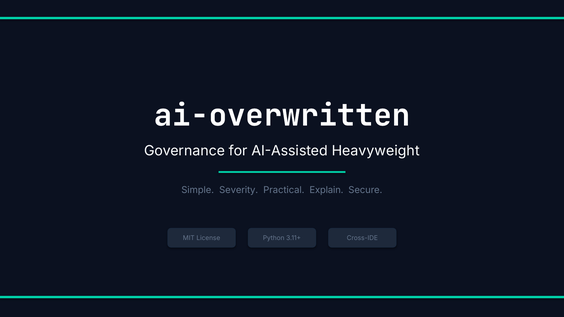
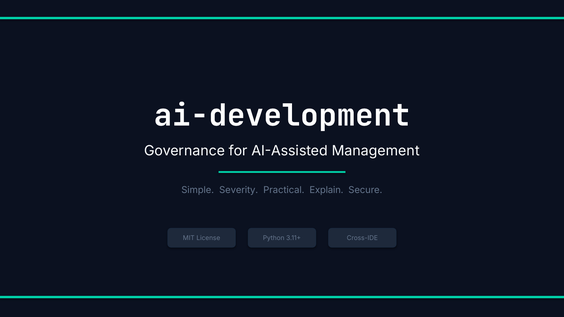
ai-overwritten: ai-overwritten -> ai-development (282, 116)
Heavyweight: Heavyweight -> Management (376, 151)
